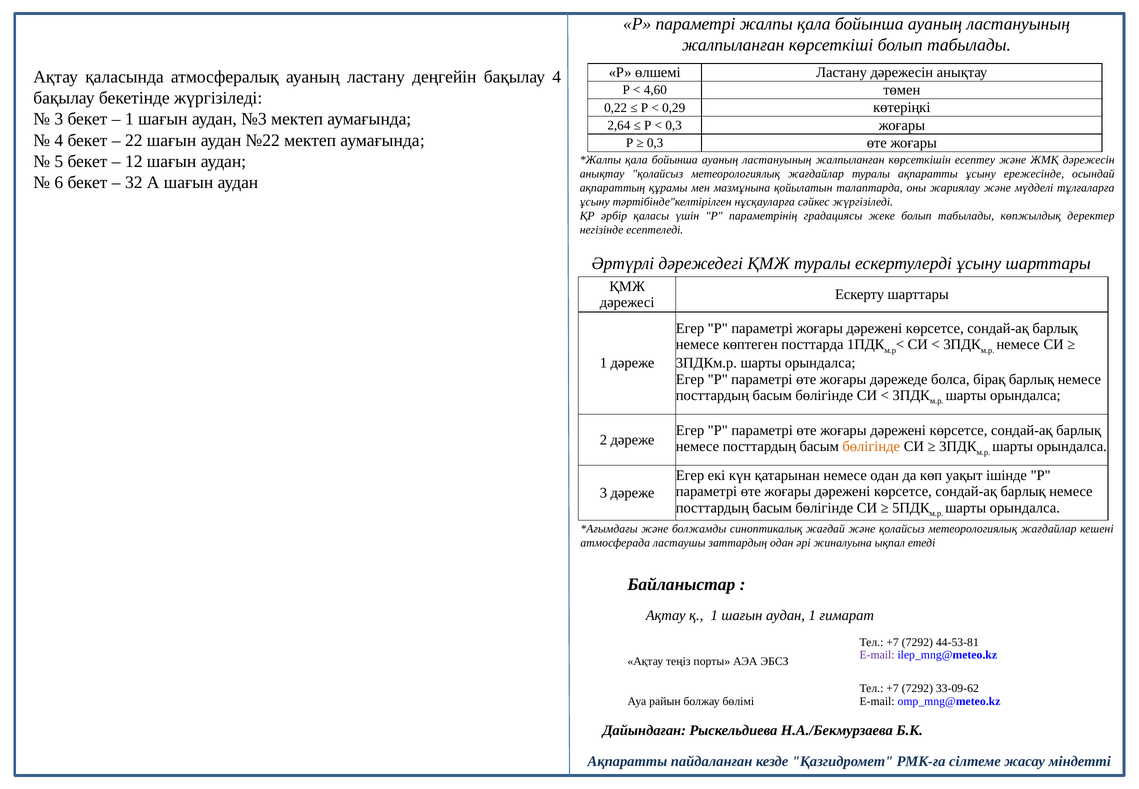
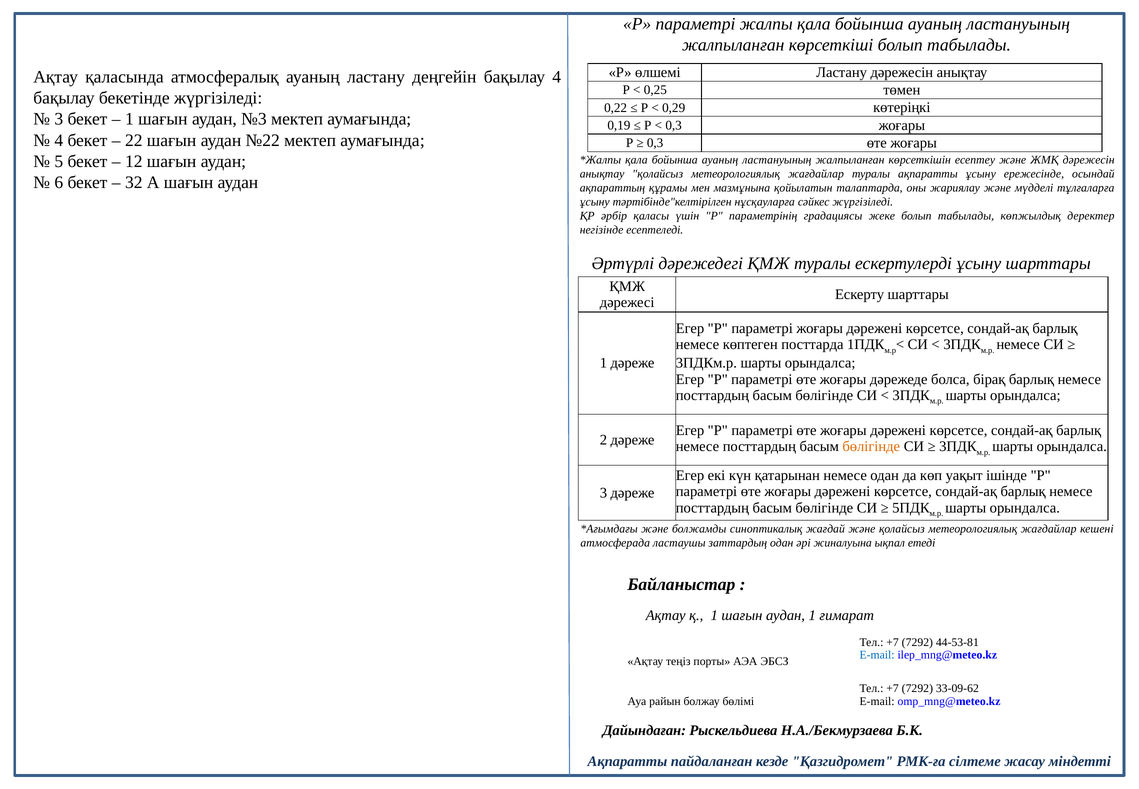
4,60: 4,60 -> 0,25 (655, 90)
2,64: 2,64 -> 0,19 (619, 125)
E-mail colour: purple -> blue (877, 655)
